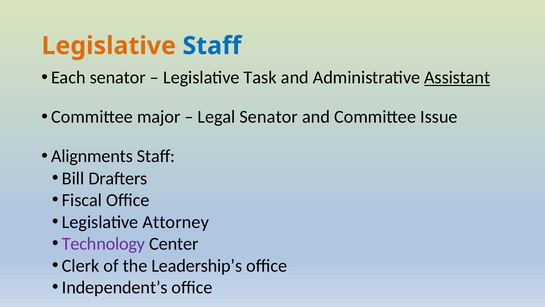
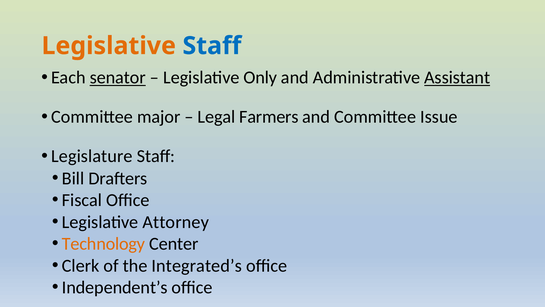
senator underline: none -> present (118, 78)
Task: Task -> Only (260, 78)
Legal Senator: Senator -> Farmers (269, 117)
Alignments: Alignments -> Legislature (92, 156)
Technology colour: purple -> orange (104, 244)
Leadership’s: Leadership’s -> Integrated’s (197, 265)
